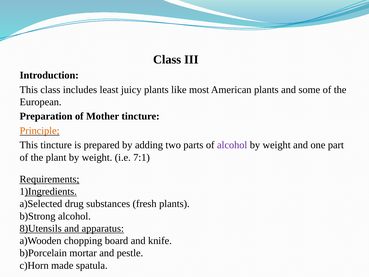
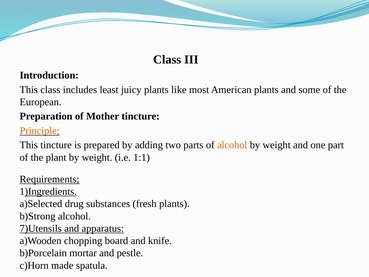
alcohol colour: purple -> orange (232, 145)
7:1: 7:1 -> 1:1 (142, 157)
8)Utensils: 8)Utensils -> 7)Utensils (41, 228)
